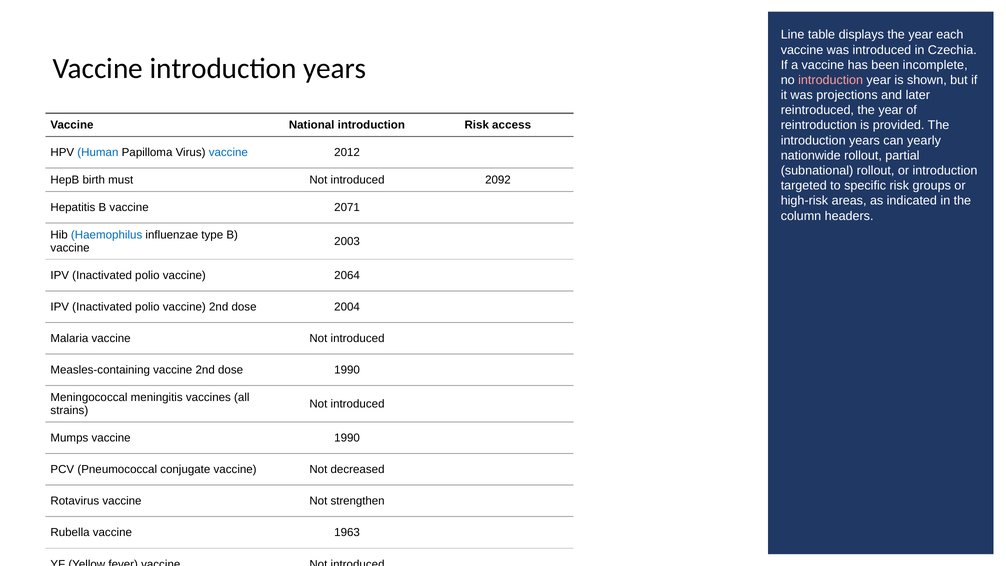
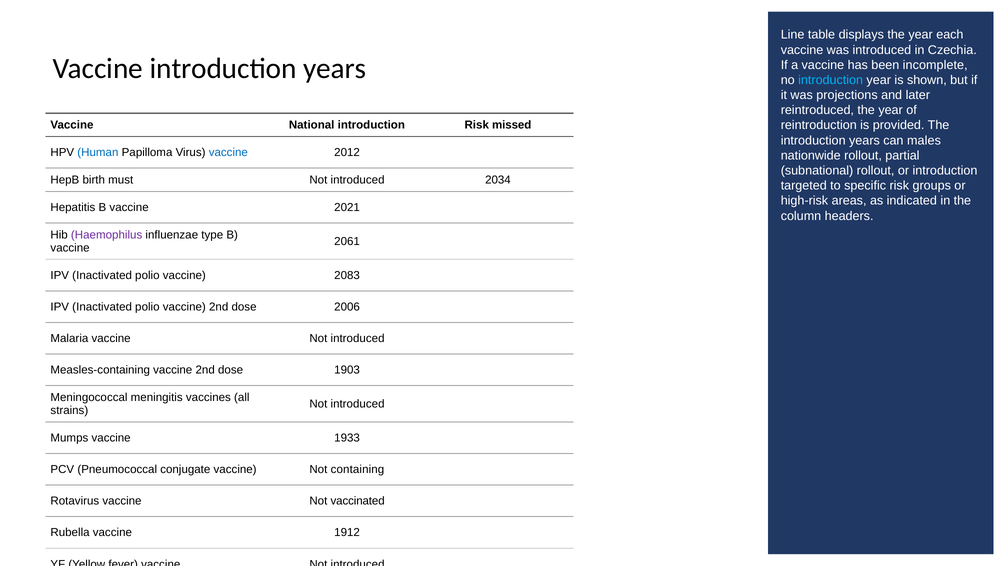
introduction colour: pink -> light blue (831, 80)
access: access -> missed (512, 125)
yearly: yearly -> males (924, 140)
2092: 2092 -> 2034 (498, 180)
2071: 2071 -> 2021 (347, 207)
Haemophilus colour: blue -> purple (107, 235)
2003: 2003 -> 2061 (347, 241)
2064: 2064 -> 2083 (347, 275)
2004: 2004 -> 2006 (347, 307)
dose 1990: 1990 -> 1903 (347, 370)
vaccine 1990: 1990 -> 1933 (347, 438)
decreased: decreased -> containing (357, 469)
strengthen: strengthen -> vaccinated (358, 501)
1963: 1963 -> 1912 (347, 533)
